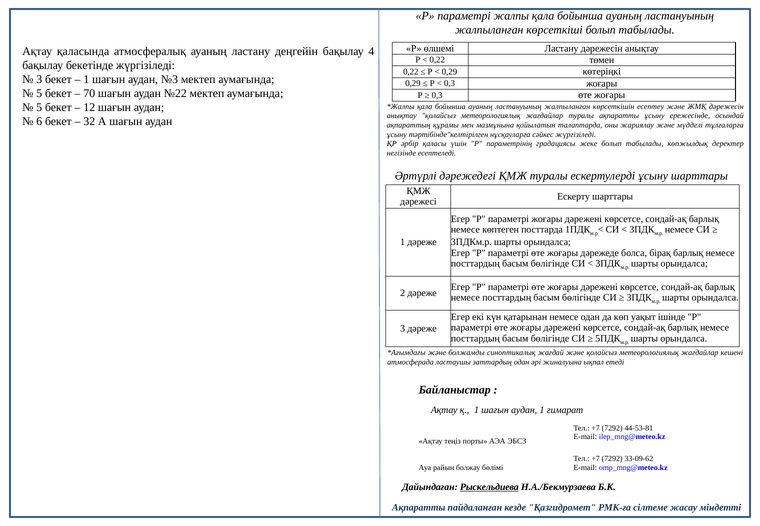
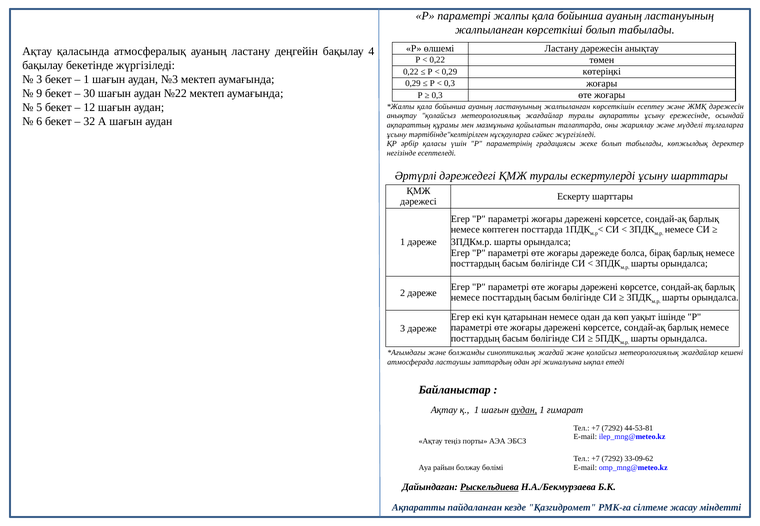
5: 5 -> 9 (39, 94)
70: 70 -> 30 (89, 94)
аудан underline: none -> present (524, 410)
